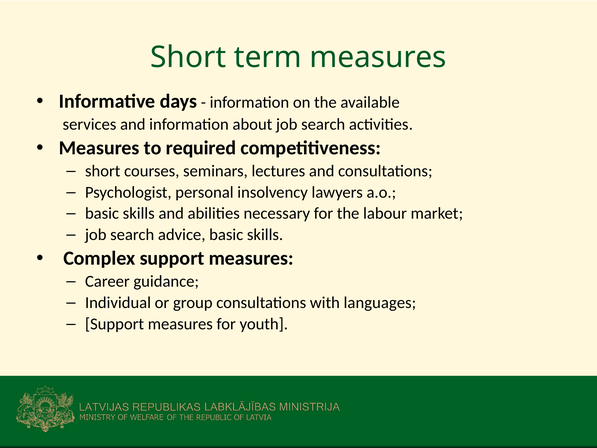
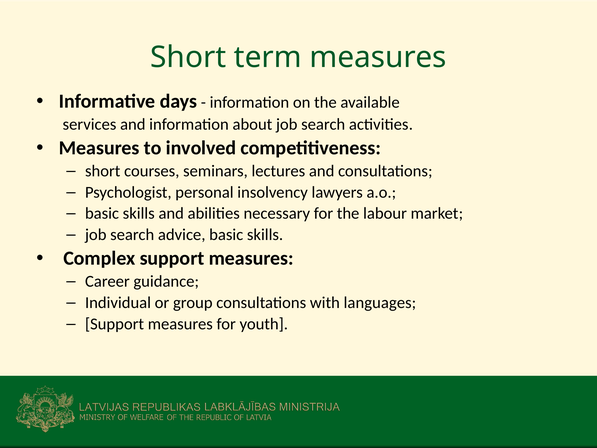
required: required -> involved (201, 148)
